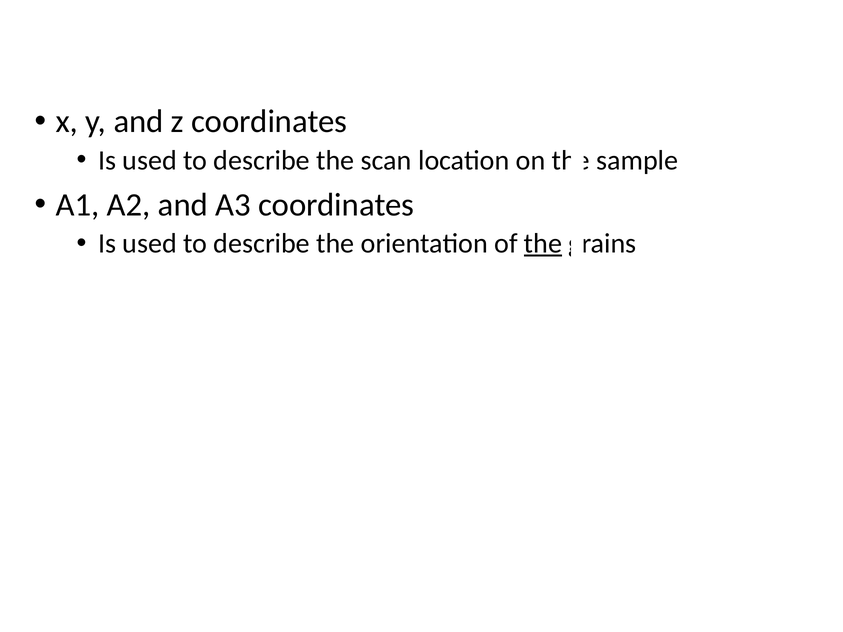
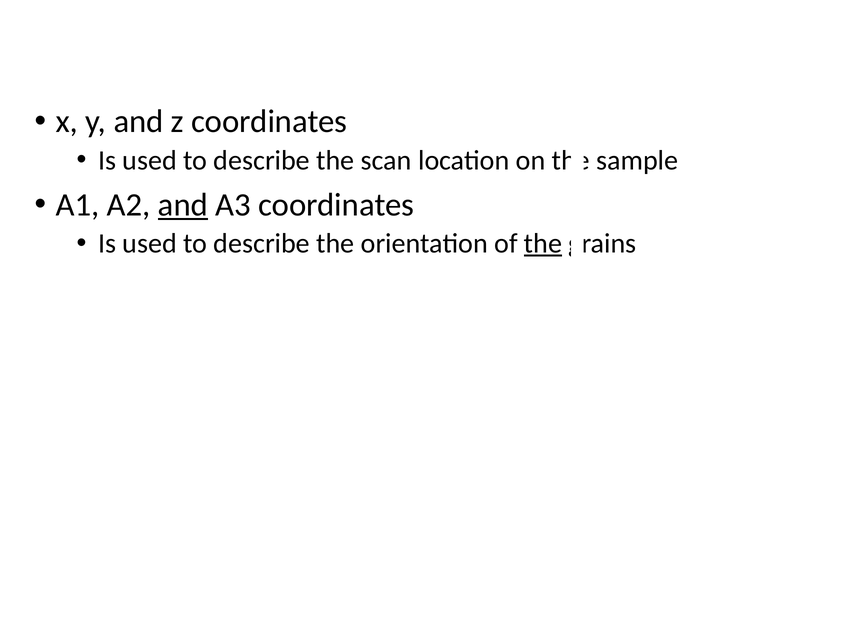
and underline: none -> present (183, 205)
